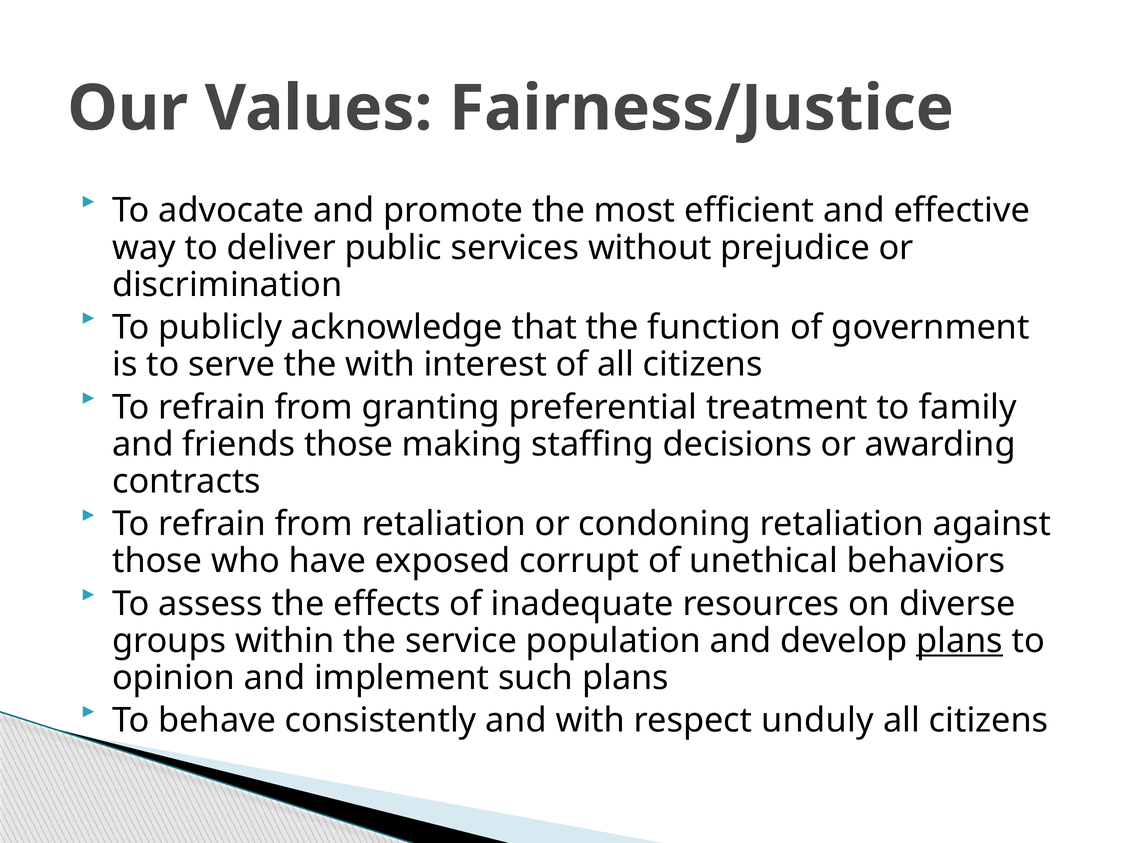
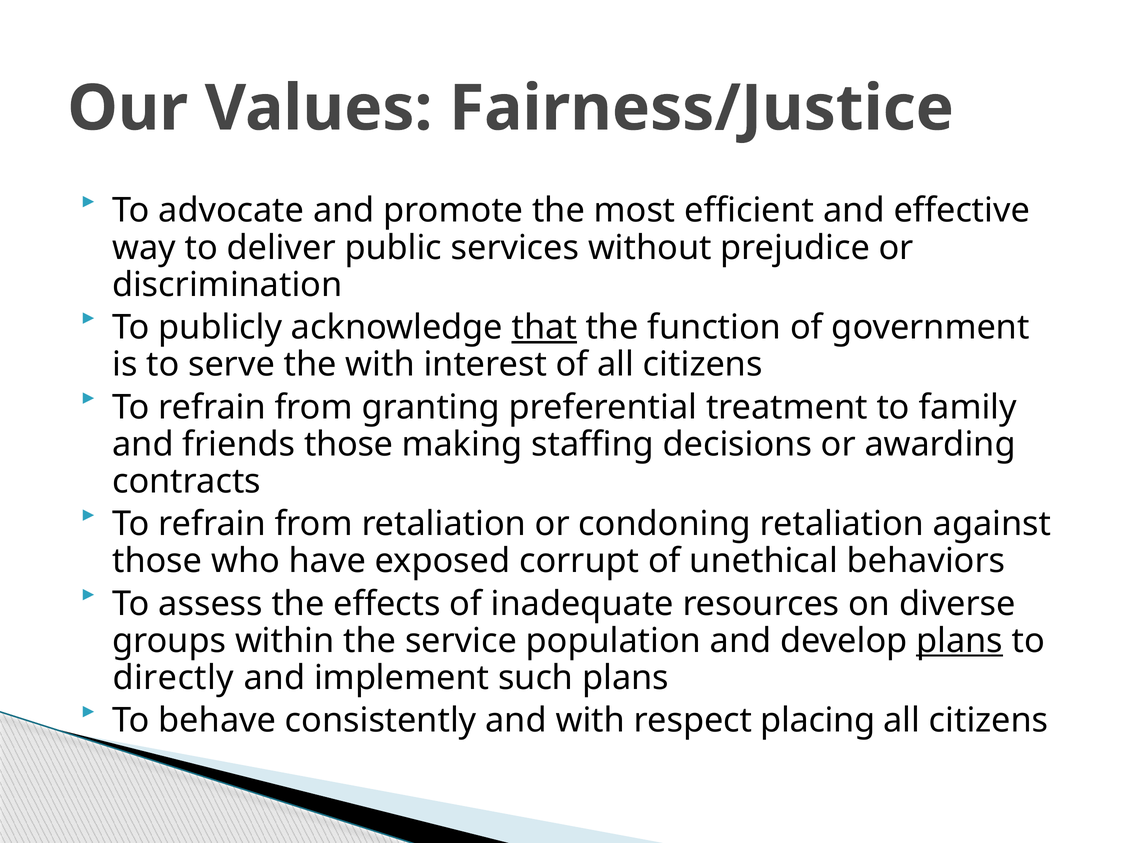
that underline: none -> present (544, 327)
opinion: opinion -> directly (173, 678)
unduly: unduly -> placing (818, 721)
